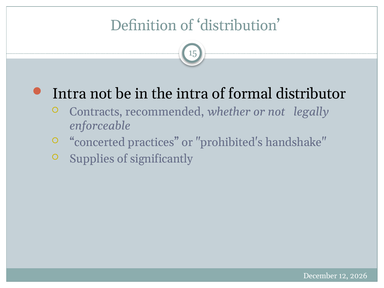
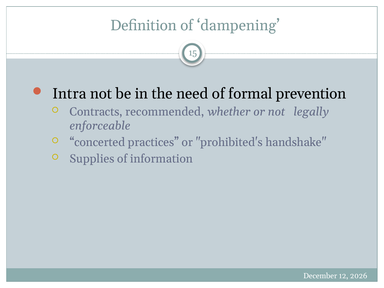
distribution: distribution -> dampening (238, 25)
the intra: intra -> need (192, 94)
distributor: distributor -> prevention (311, 94)
significantly: significantly -> information (162, 159)
